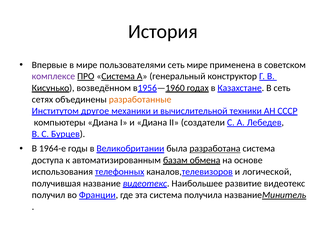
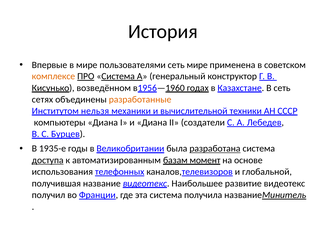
комплексе colour: purple -> orange (53, 76)
другое: другое -> нельзя (95, 111)
1964-е: 1964-е -> 1935-е (53, 149)
доступа underline: none -> present (48, 161)
обмена: обмена -> момент (205, 161)
логической: логической -> глобальной (267, 172)
